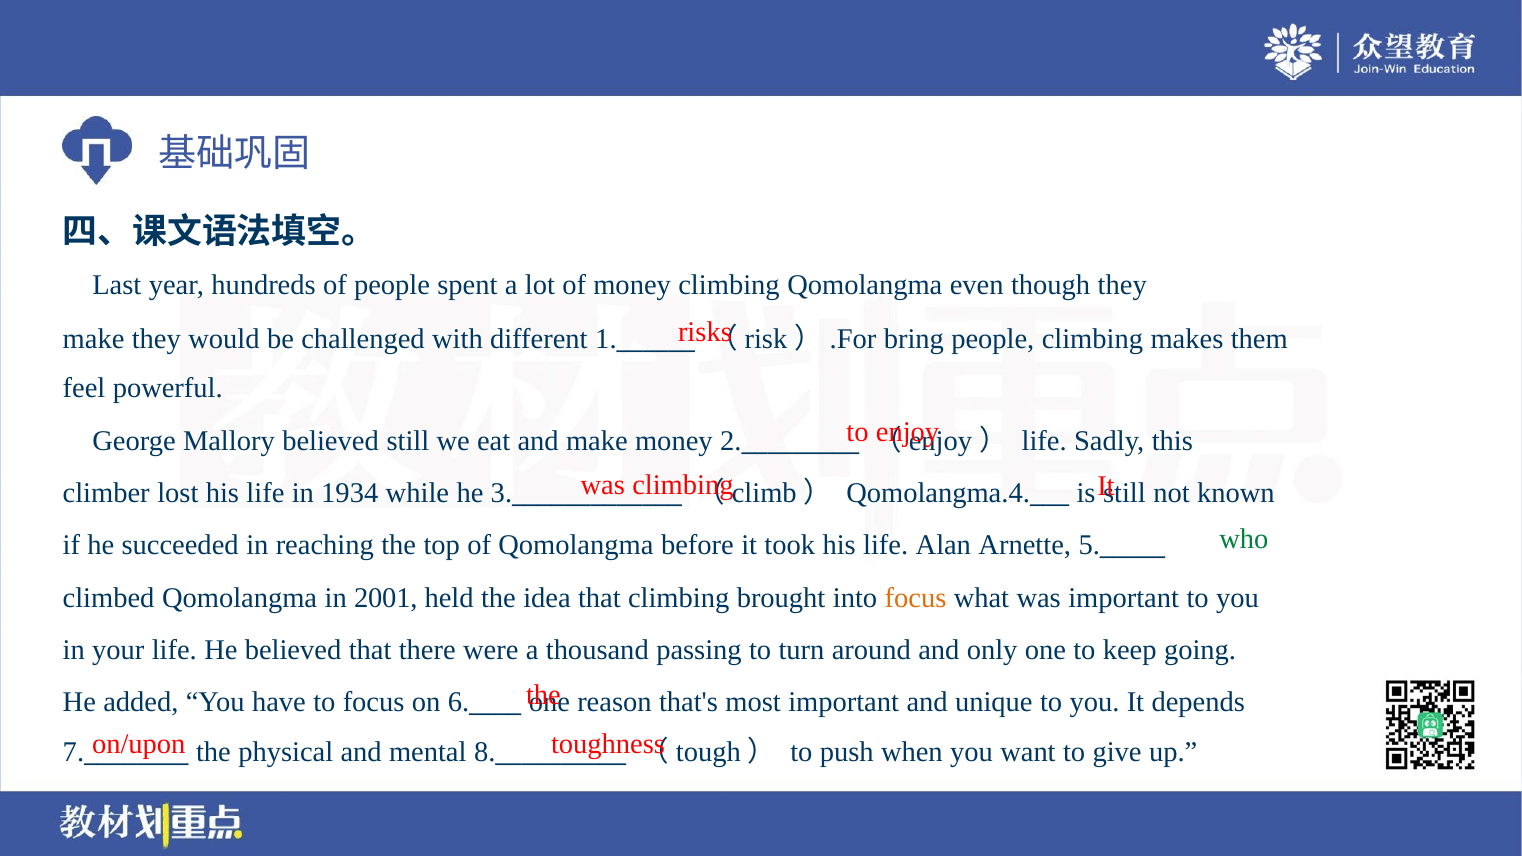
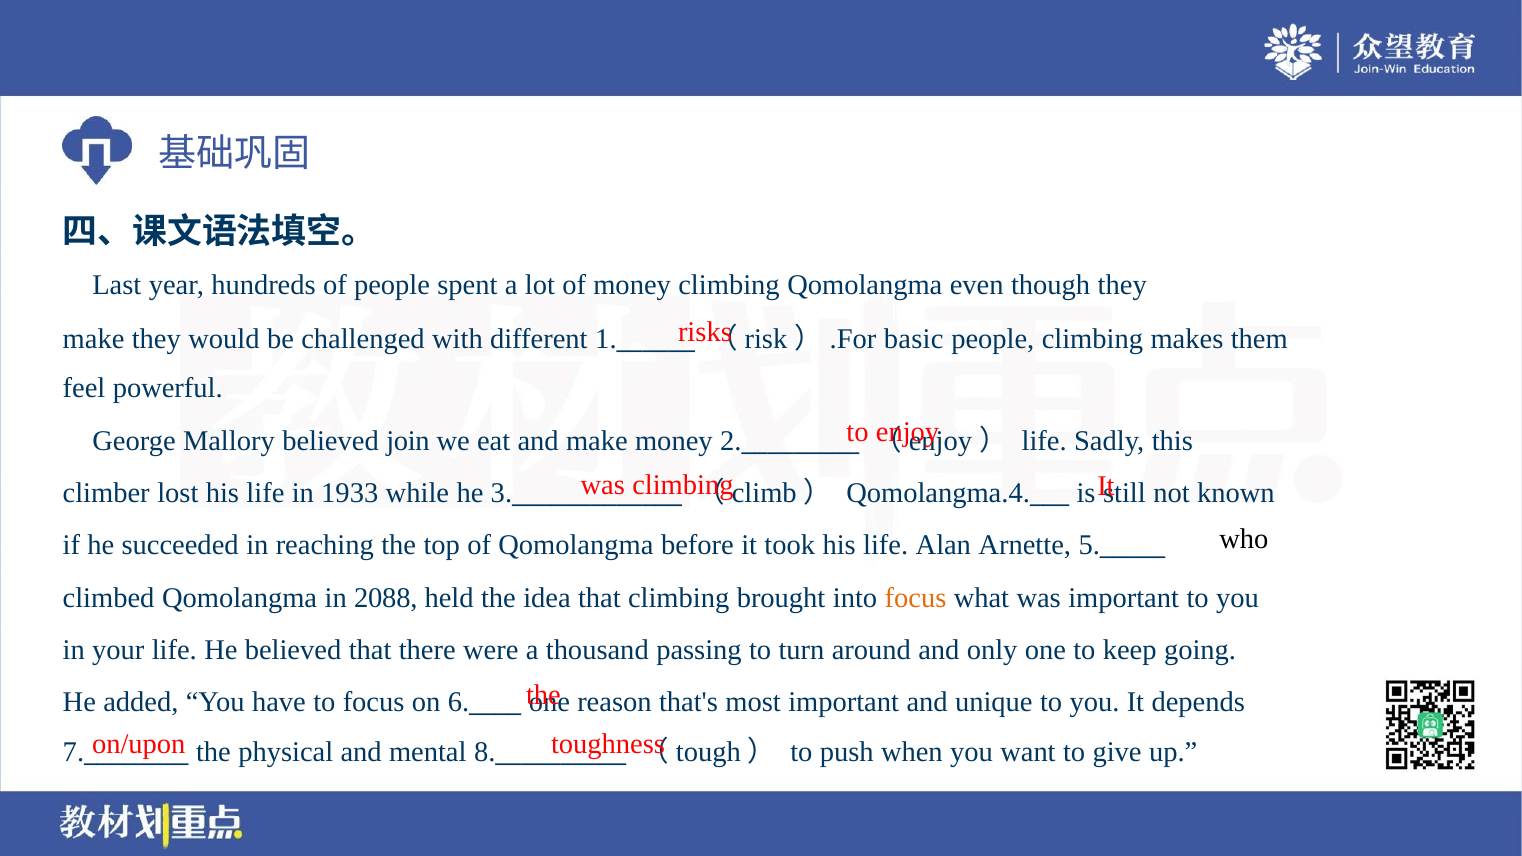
bring: bring -> basic (914, 339)
believed still: still -> join (408, 441)
1934: 1934 -> 1933 (350, 493)
who colour: green -> black (1244, 539)
2001: 2001 -> 2088 (386, 598)
